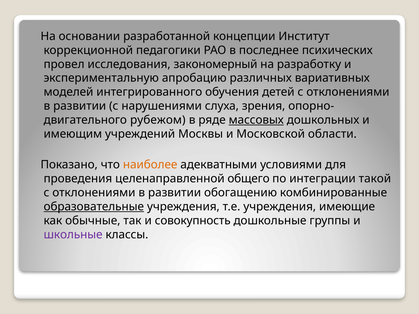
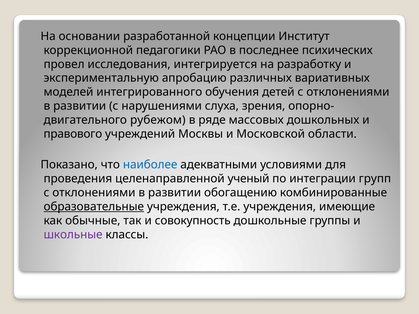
закономерный: закономерный -> интегрируется (215, 64)
массовых underline: present -> none (256, 120)
имеющим: имеющим -> правового (73, 134)
наиболее colour: orange -> blue (150, 165)
общего: общего -> ученый (249, 179)
такой: такой -> групп (375, 179)
